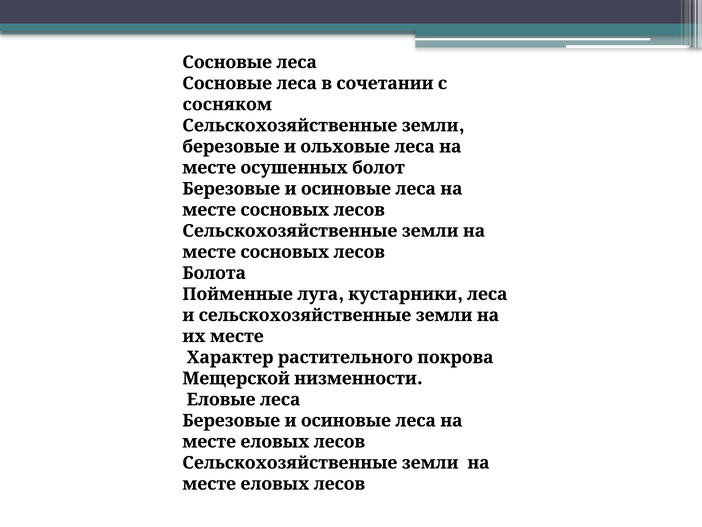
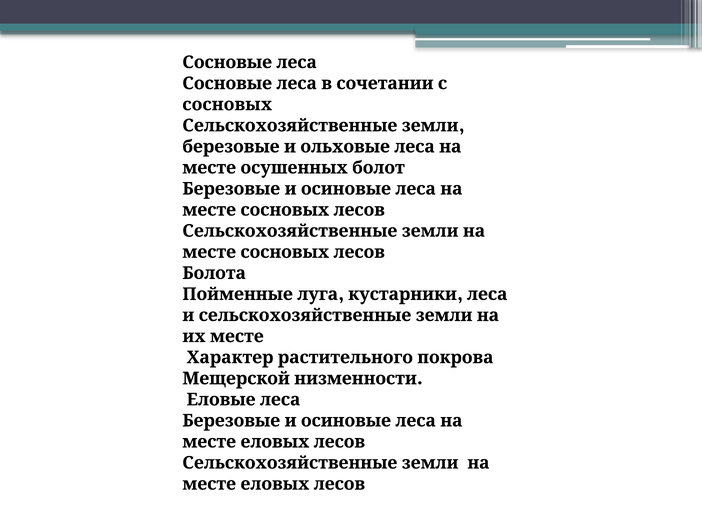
сосняком: сосняком -> сосновых (227, 104)
